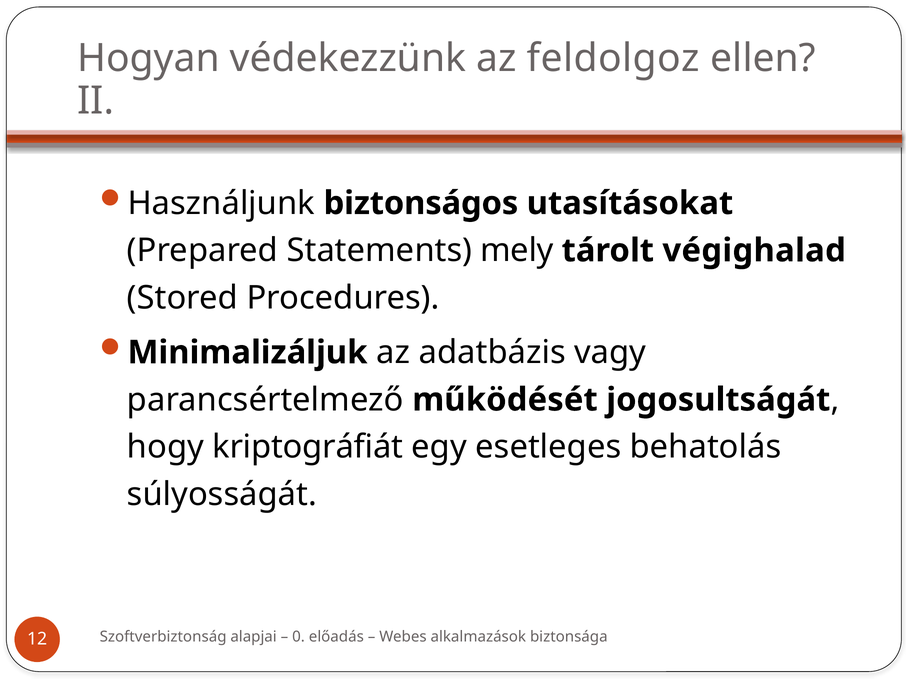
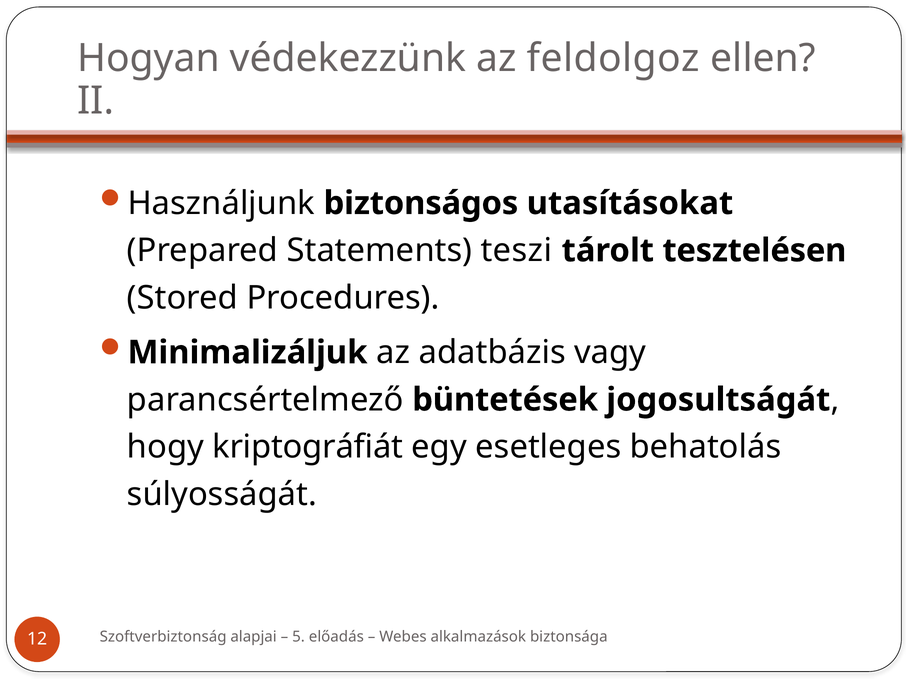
mely: mely -> teszi (516, 251)
végighalad: végighalad -> tesztelésen (754, 251)
működését: működését -> büntetések (505, 400)
0: 0 -> 5 (299, 637)
